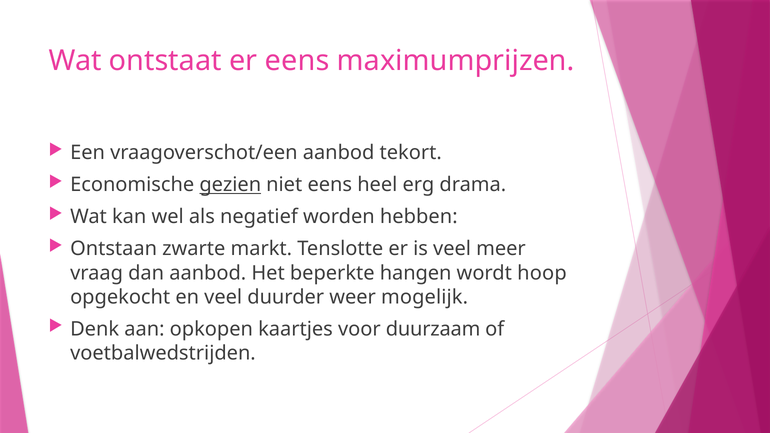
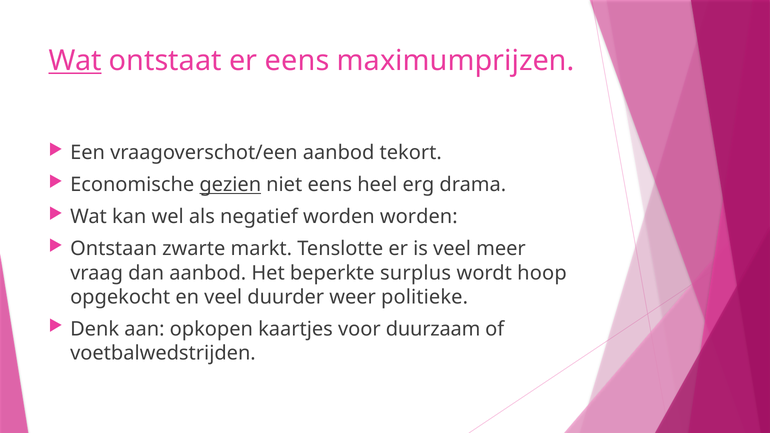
Wat underline: none -> present (75, 61)
worden hebben: hebben -> worden (419, 217)
hangen: hangen -> surplus (415, 273)
mogelijk: mogelijk -> politieke (425, 297)
